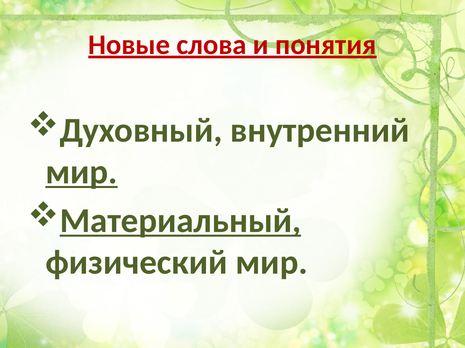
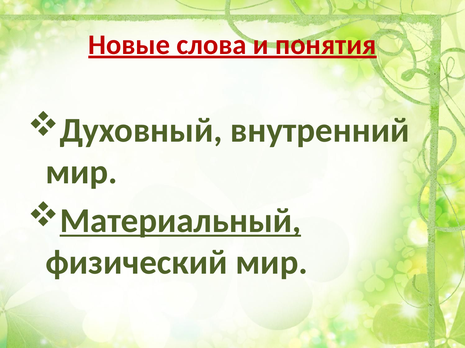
мир underline: present -> none (81, 172)
